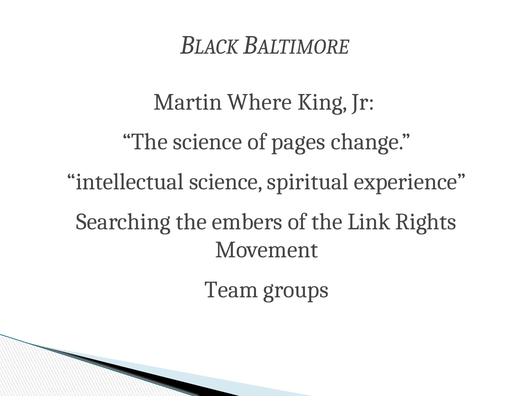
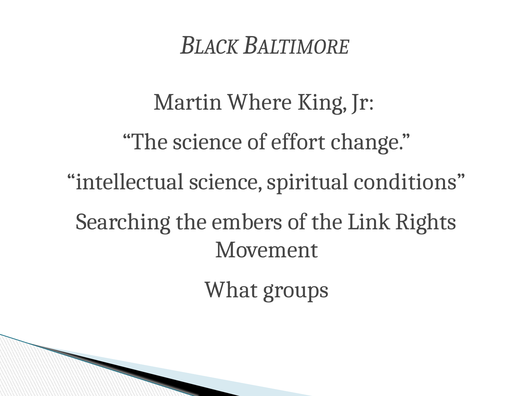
pages: pages -> effort (298, 142)
experience: experience -> conditions (410, 182)
Team: Team -> What (231, 290)
